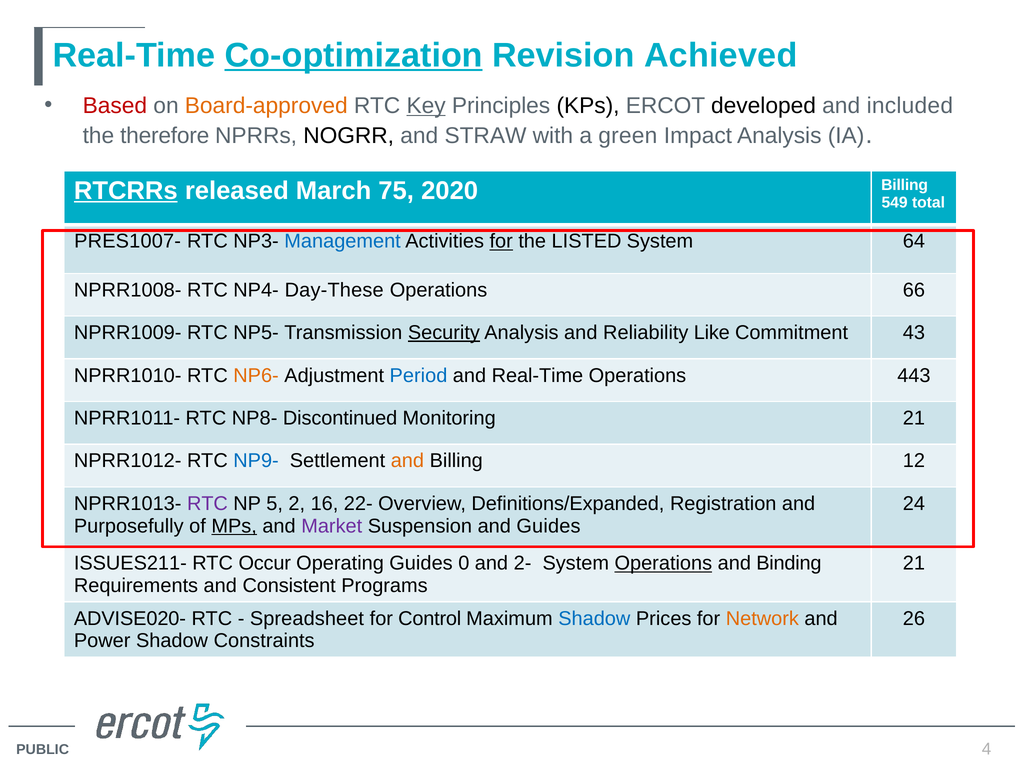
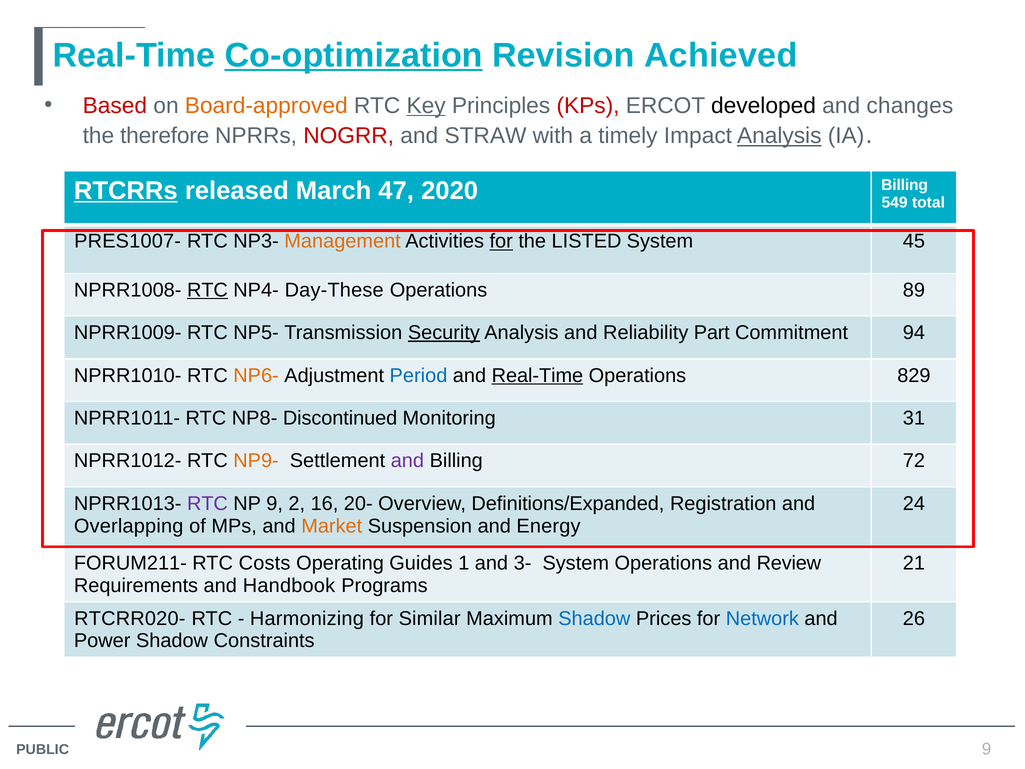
KPs colour: black -> red (588, 106)
included: included -> changes (910, 106)
NOGRR colour: black -> red (349, 136)
green: green -> timely (628, 136)
Analysis underline: none -> present (779, 136)
75: 75 -> 47 (396, 191)
Management colour: blue -> orange (343, 241)
64: 64 -> 45 (914, 241)
RTC underline: none -> present (207, 290)
66: 66 -> 89 (914, 290)
Like: Like -> Part (712, 333)
43: 43 -> 94 (914, 333)
Real-Time underline: none -> present (537, 375)
443: 443 -> 829 (914, 375)
Monitoring 21: 21 -> 31 (914, 418)
NP9- colour: blue -> orange (256, 461)
and colour: orange -> purple (407, 461)
12: 12 -> 72 (914, 461)
NP 5: 5 -> 9 (275, 503)
22-: 22- -> 20- (358, 503)
Purposefully: Purposefully -> Overlapping (129, 526)
MPs underline: present -> none (234, 526)
Market colour: purple -> orange (332, 526)
and Guides: Guides -> Energy (548, 526)
ISSUES211-: ISSUES211- -> FORUM211- (130, 563)
Occur: Occur -> Costs (265, 563)
0: 0 -> 1 (464, 563)
2-: 2- -> 3- (523, 563)
Operations underline: present -> none (663, 563)
Binding: Binding -> Review (789, 563)
Consistent: Consistent -> Handbook (289, 586)
ADVISE020-: ADVISE020- -> RTCRR020- (130, 618)
Spreadsheet: Spreadsheet -> Harmonizing (307, 618)
Control: Control -> Similar (430, 618)
Network colour: orange -> blue (762, 618)
4: 4 -> 9 (987, 749)
